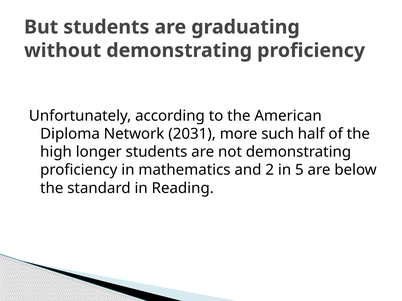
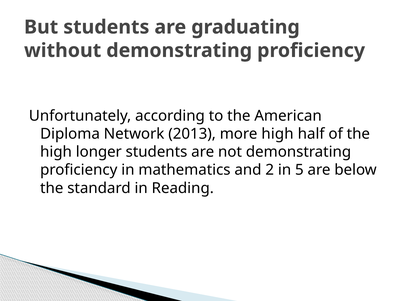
2031: 2031 -> 2013 (192, 134)
more such: such -> high (278, 134)
